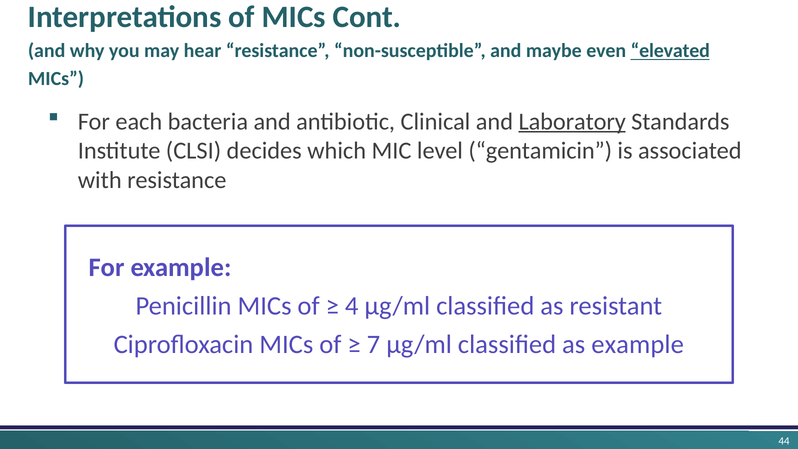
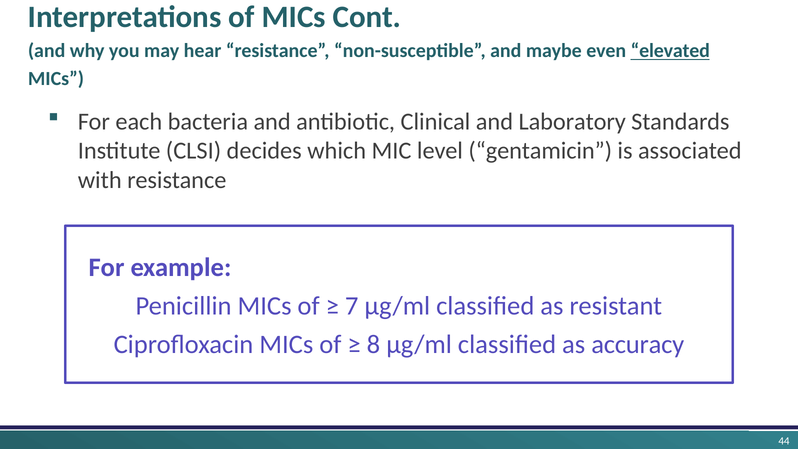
Laboratory underline: present -> none (572, 121)
4: 4 -> 7 (352, 306)
7: 7 -> 8 (373, 345)
as example: example -> accuracy (638, 345)
